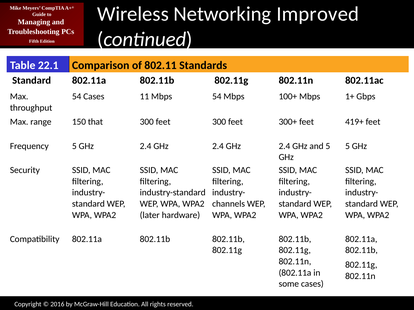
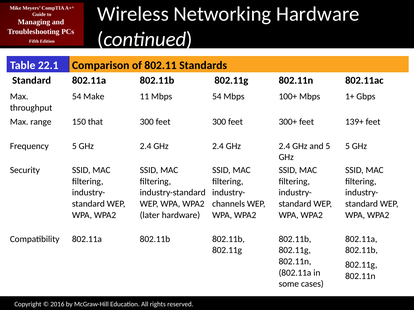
Networking Improved: Improved -> Hardware (318, 14)
54 Cases: Cases -> Make (94, 97)
419+: 419+ -> 139+ (354, 122)
